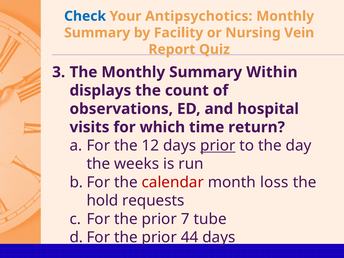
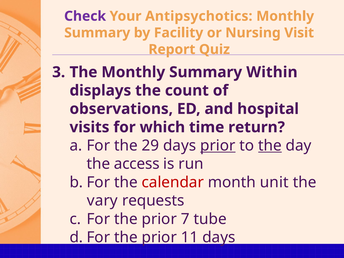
Check colour: blue -> purple (85, 16)
Vein: Vein -> Visit (299, 33)
12: 12 -> 29 (150, 146)
the underline: none -> present (270, 146)
weeks: weeks -> access (137, 164)
loss: loss -> unit (274, 182)
hold: hold -> vary (102, 201)
44: 44 -> 11 (190, 237)
